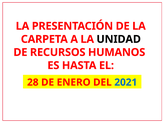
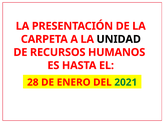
2021 colour: blue -> green (126, 82)
